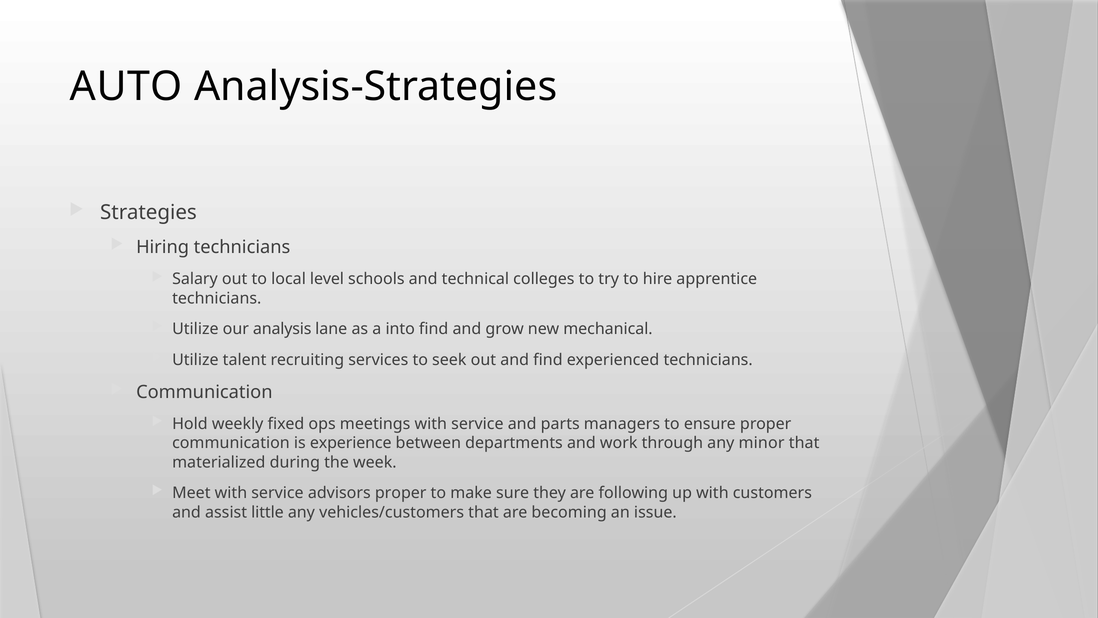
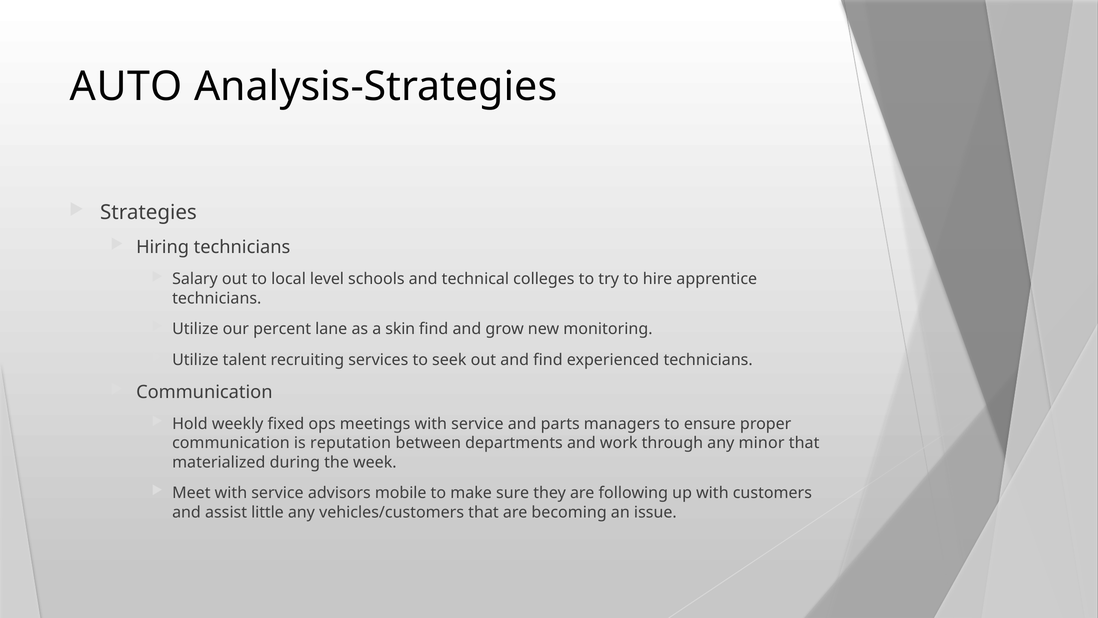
analysis: analysis -> percent (282, 329)
into: into -> skin (400, 329)
mechanical: mechanical -> monitoring (608, 329)
experience: experience -> reputation (351, 443)
advisors proper: proper -> mobile (401, 493)
